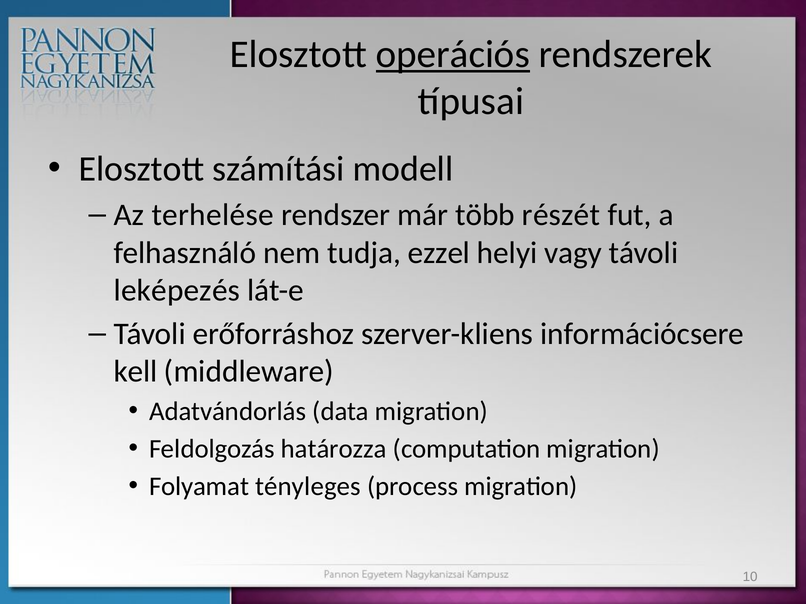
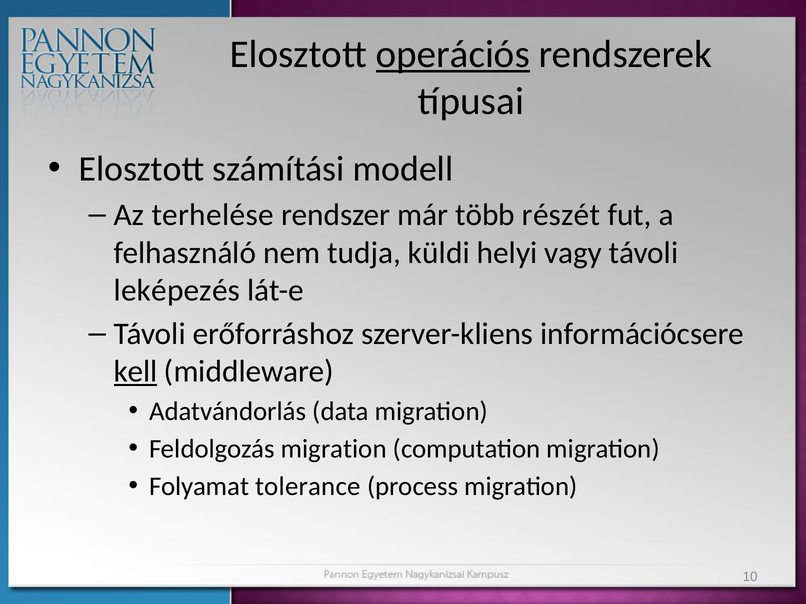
ezzel: ezzel -> küldi (439, 253)
kell underline: none -> present (136, 372)
Feldolgozás határozza: határozza -> migration (334, 449)
tényleges: tényleges -> tolerance (308, 487)
